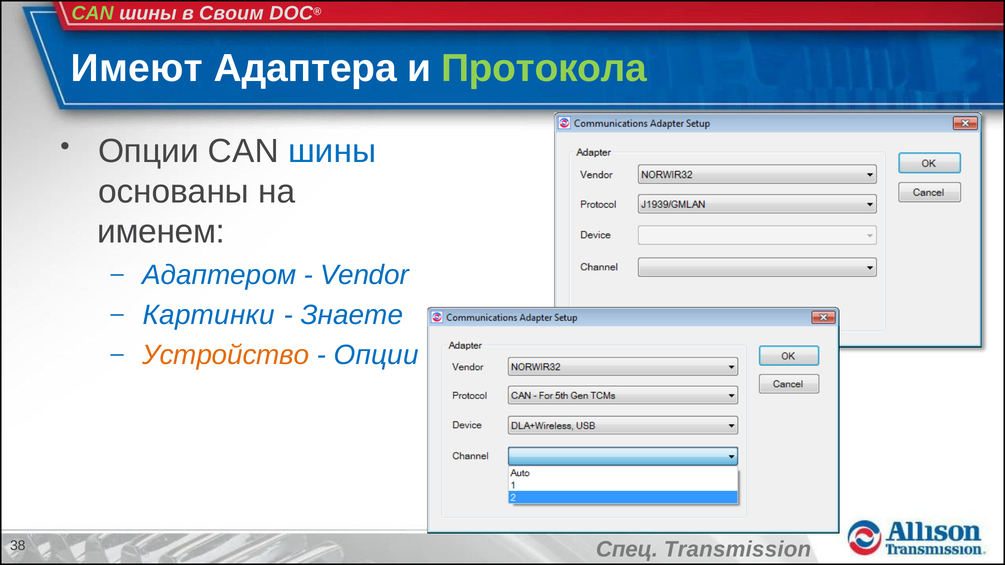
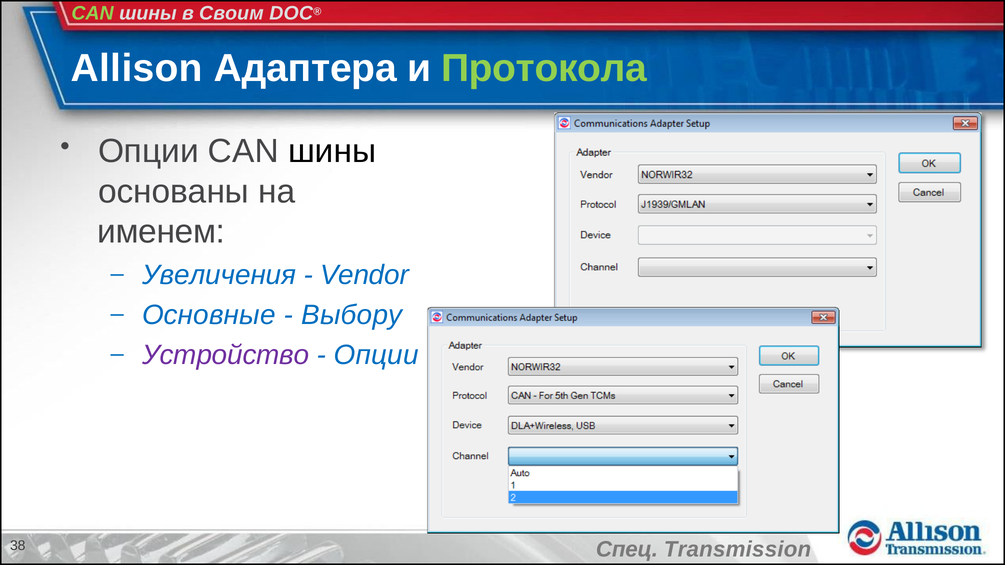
Имеют: Имеют -> Allison (137, 68)
шины colour: blue -> black (332, 151)
Адаптером: Адаптером -> Увеличения (219, 275)
Картинки: Картинки -> Основные (209, 315)
Знаете: Знаете -> Выбору (352, 315)
Устройство colour: orange -> purple (226, 355)
